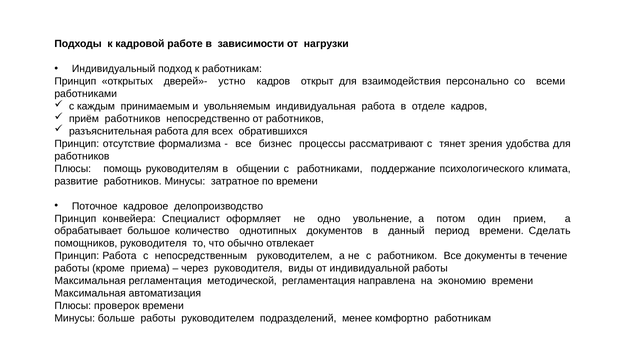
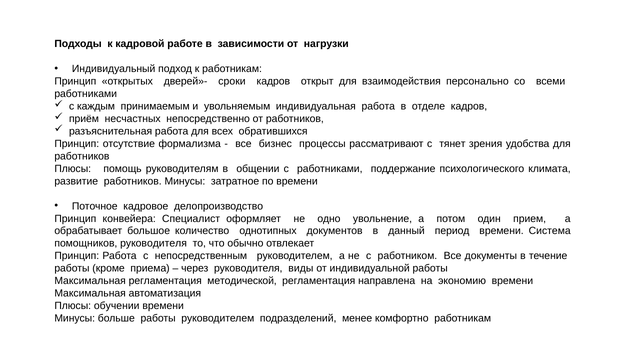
устно: устно -> сроки (232, 81)
приём работников: работников -> несчастных (133, 119)
Сделать: Сделать -> Система (550, 231)
проверок: проверок -> обучении (117, 305)
